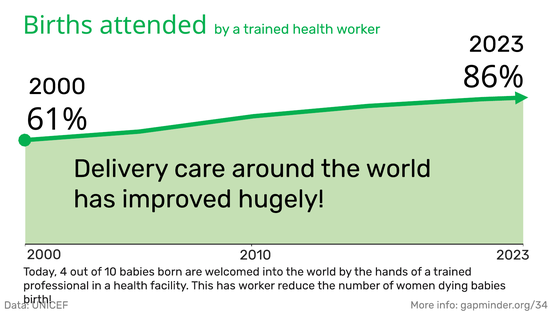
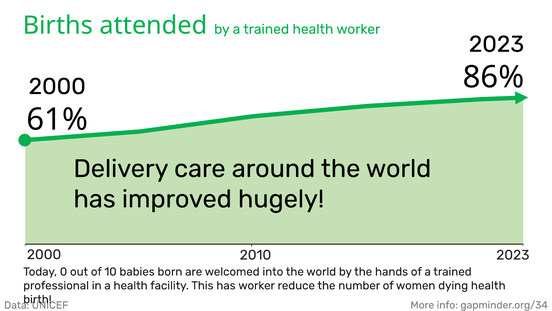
4: 4 -> 0 (64, 271)
dying babies: babies -> health (488, 285)
